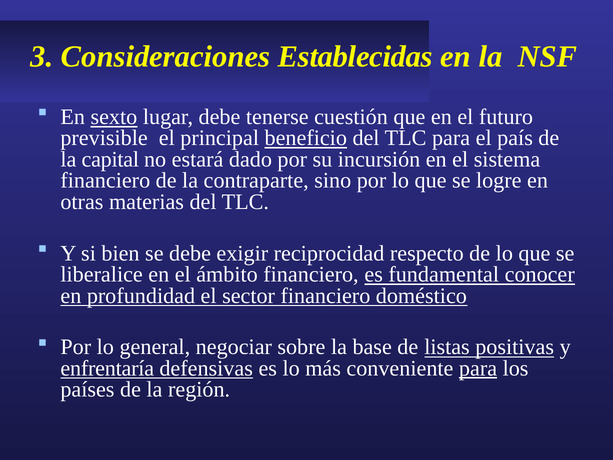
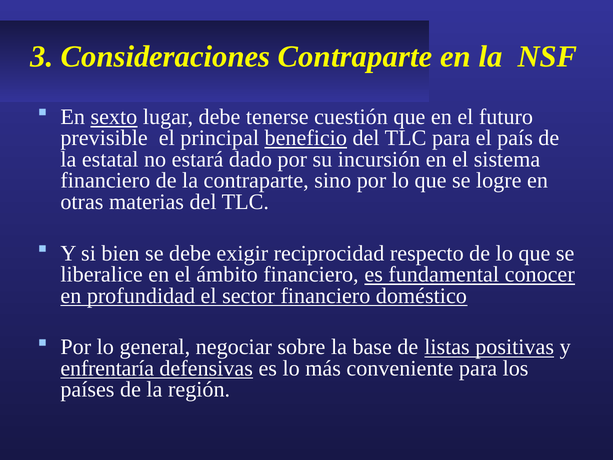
Consideraciones Establecidas: Establecidas -> Contraparte (355, 57)
capital: capital -> estatal (110, 159)
para underline: present -> none (478, 368)
